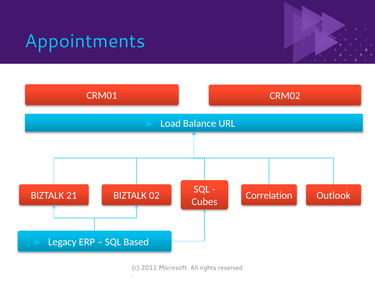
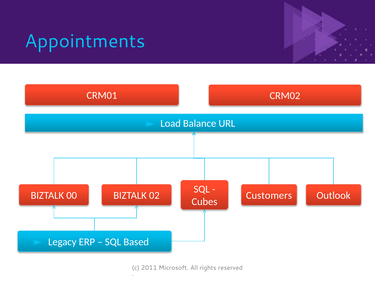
21: 21 -> 00 (72, 196)
Correlation: Correlation -> Customers (269, 196)
